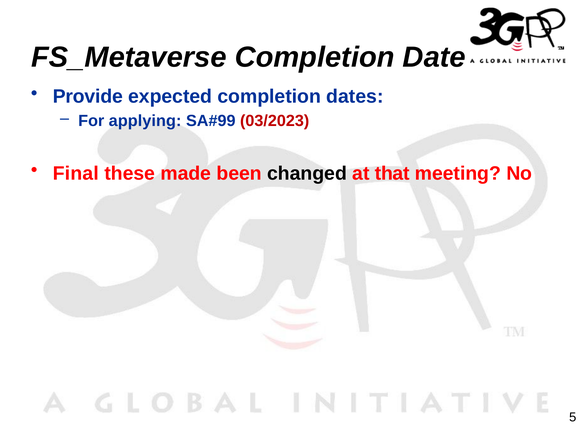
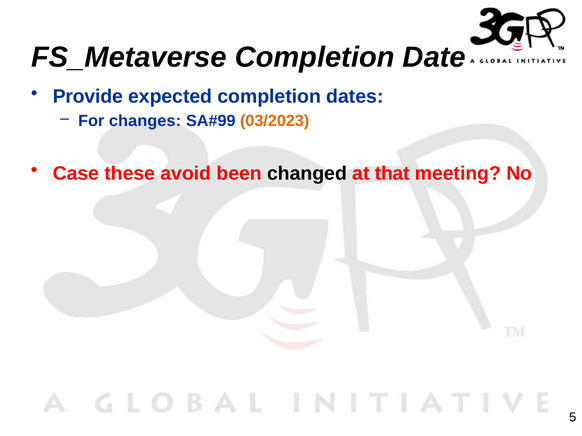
applying: applying -> changes (145, 121)
03/2023 colour: red -> orange (275, 121)
Final: Final -> Case (76, 173)
made: made -> avoid (186, 173)
